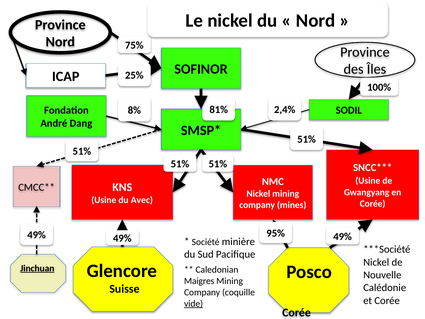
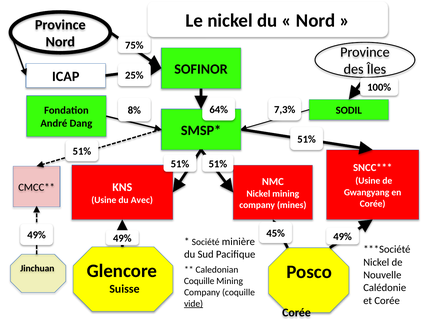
81%: 81% -> 64% (219, 110)
2,4%: 2,4% -> 7,3% (285, 110)
95%: 95% -> 45% (276, 233)
Jinchuan underline: present -> none (37, 268)
Maigres: Maigres -> Coquille (199, 281)
